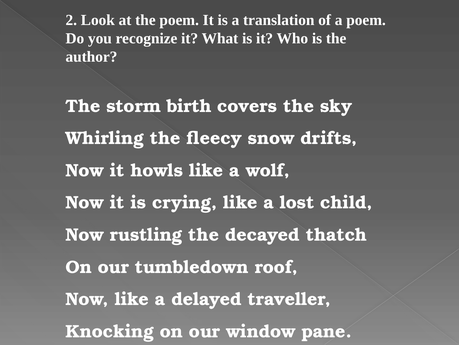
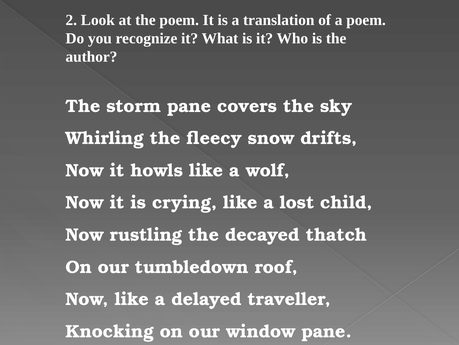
storm birth: birth -> pane (189, 106)
